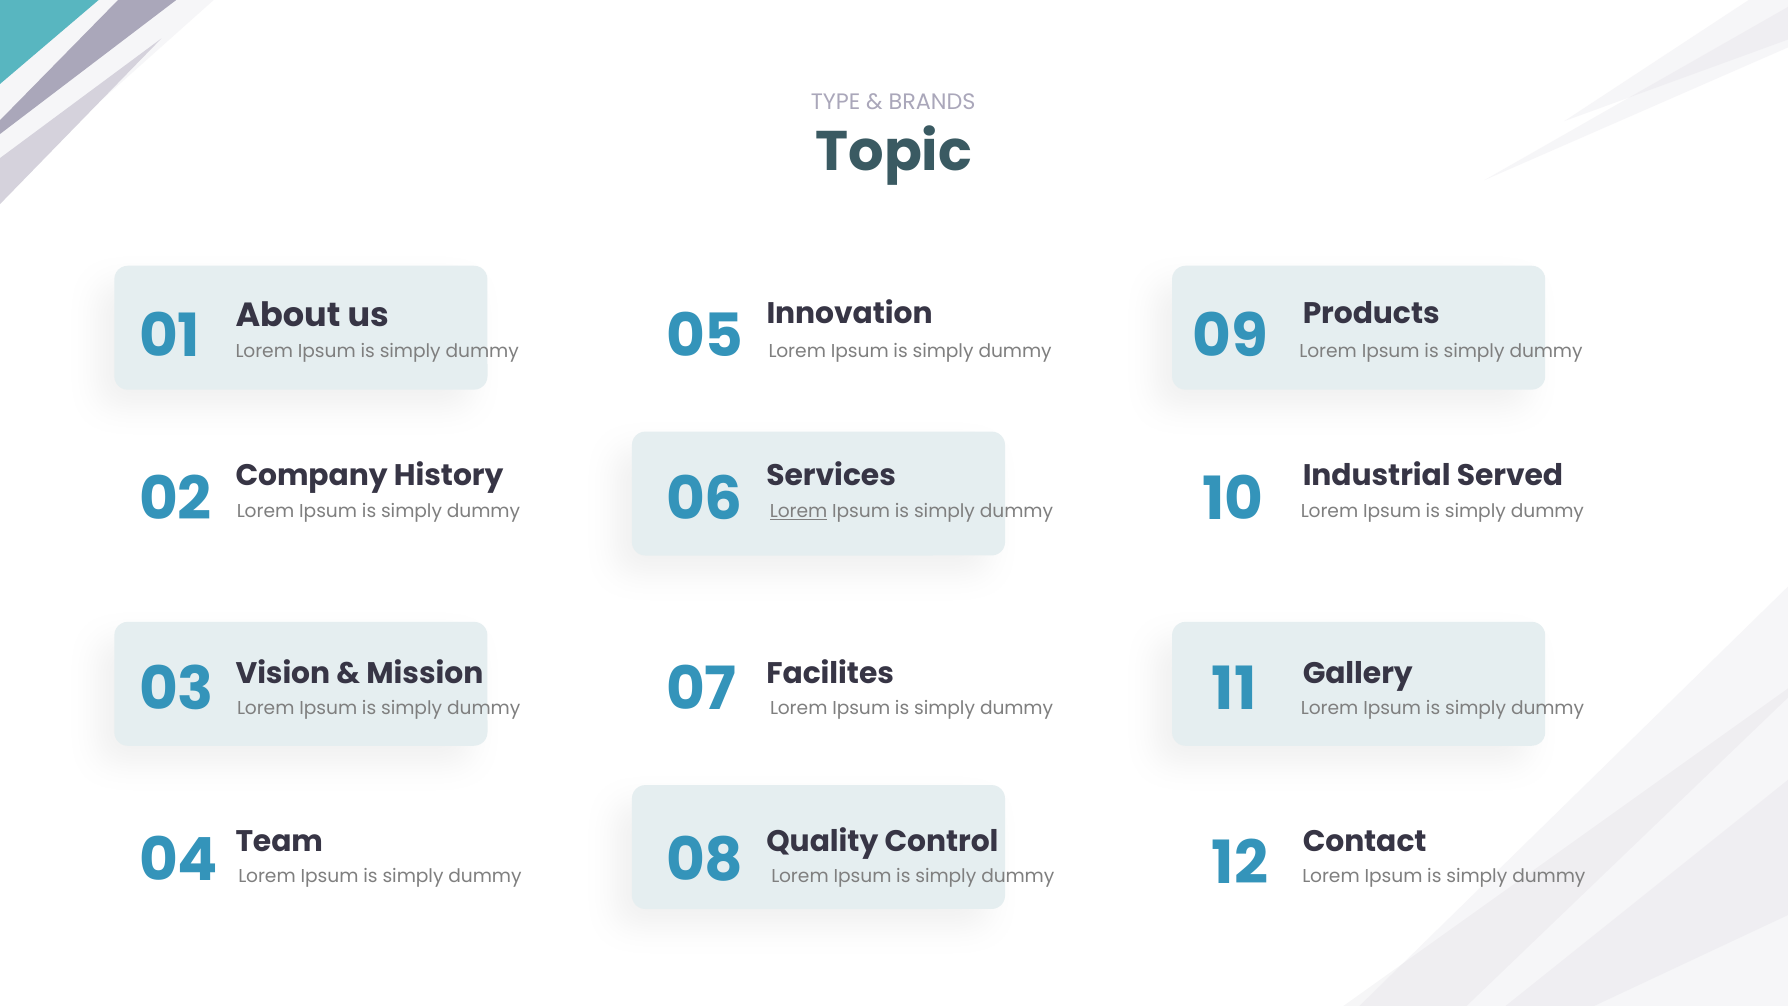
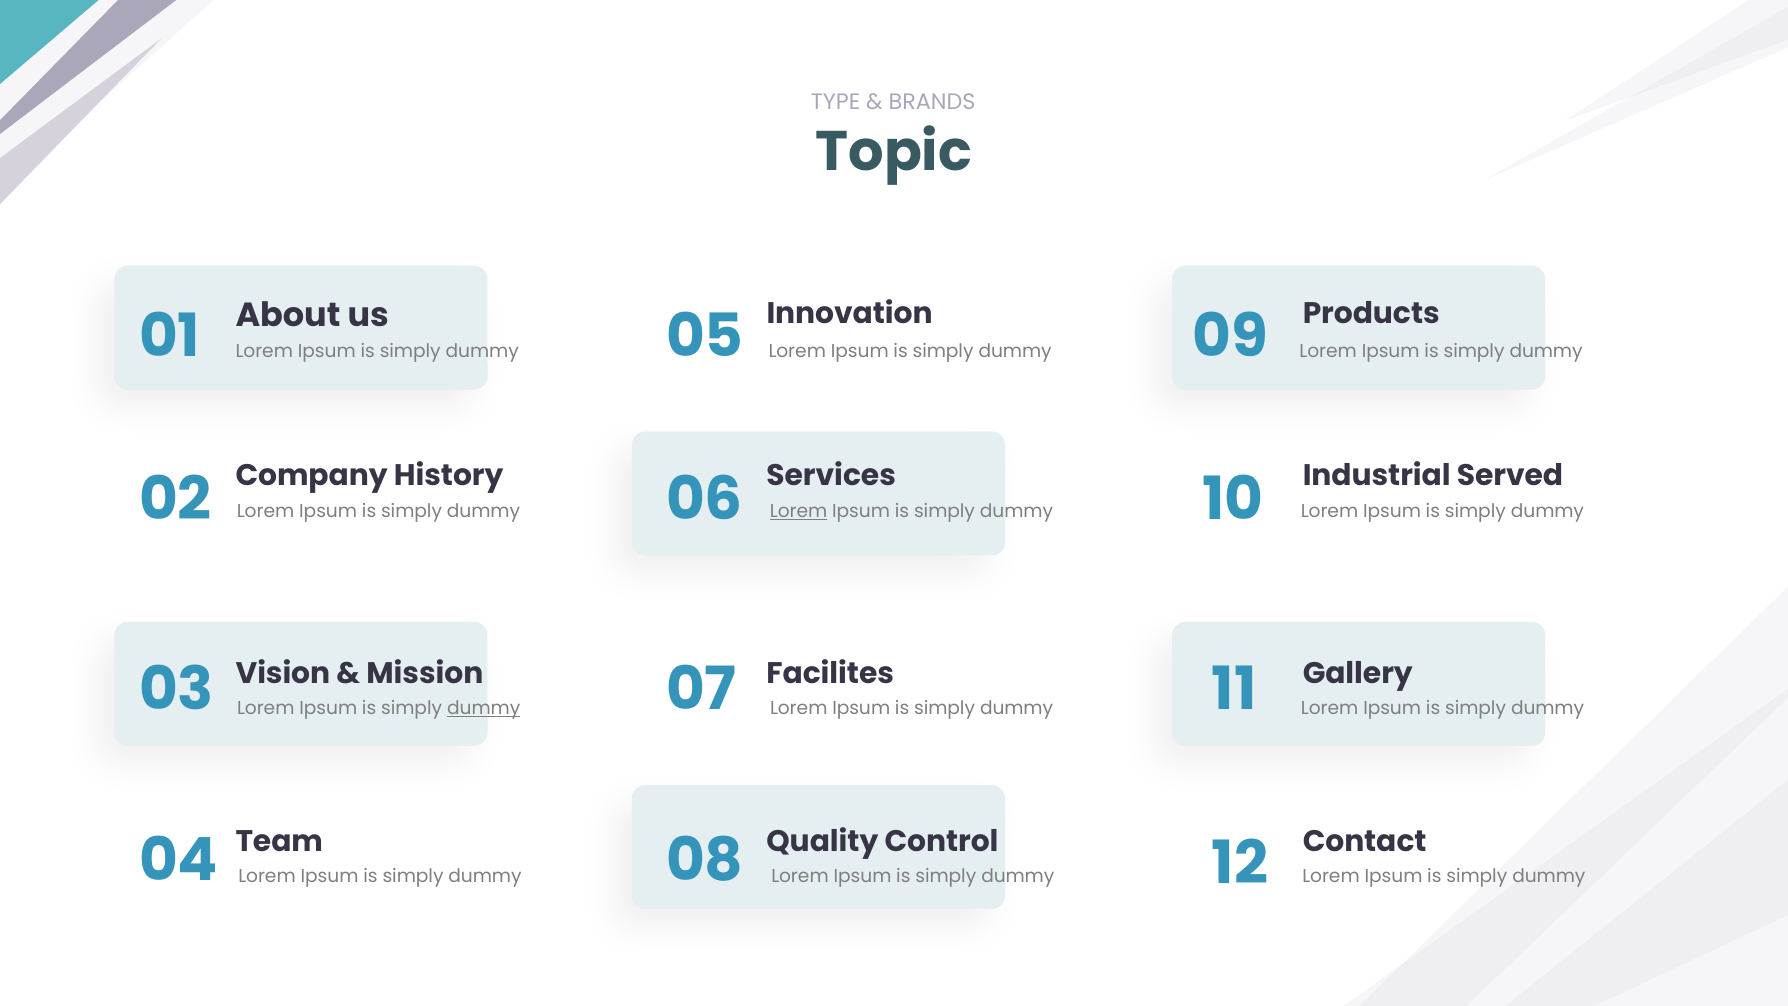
dummy underline: none -> present (484, 709)
